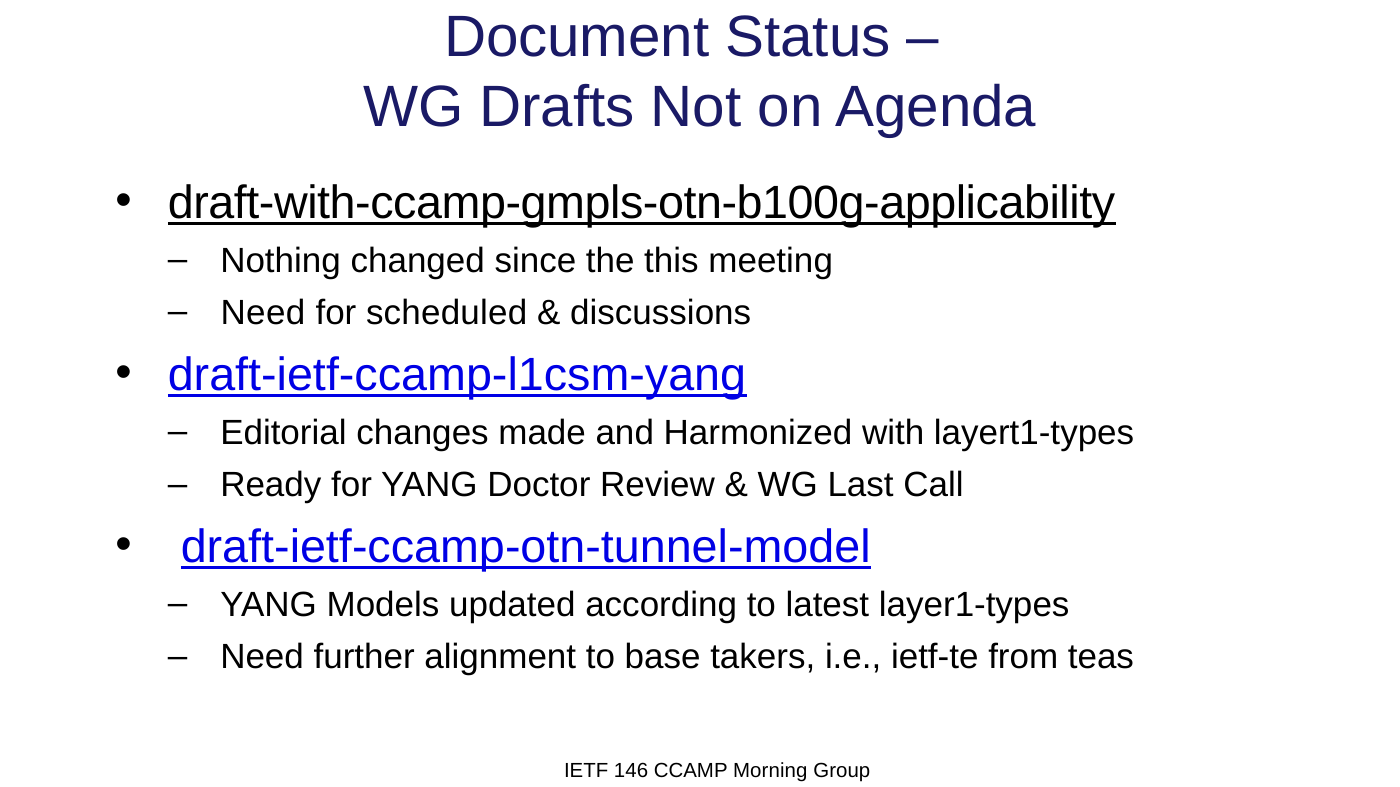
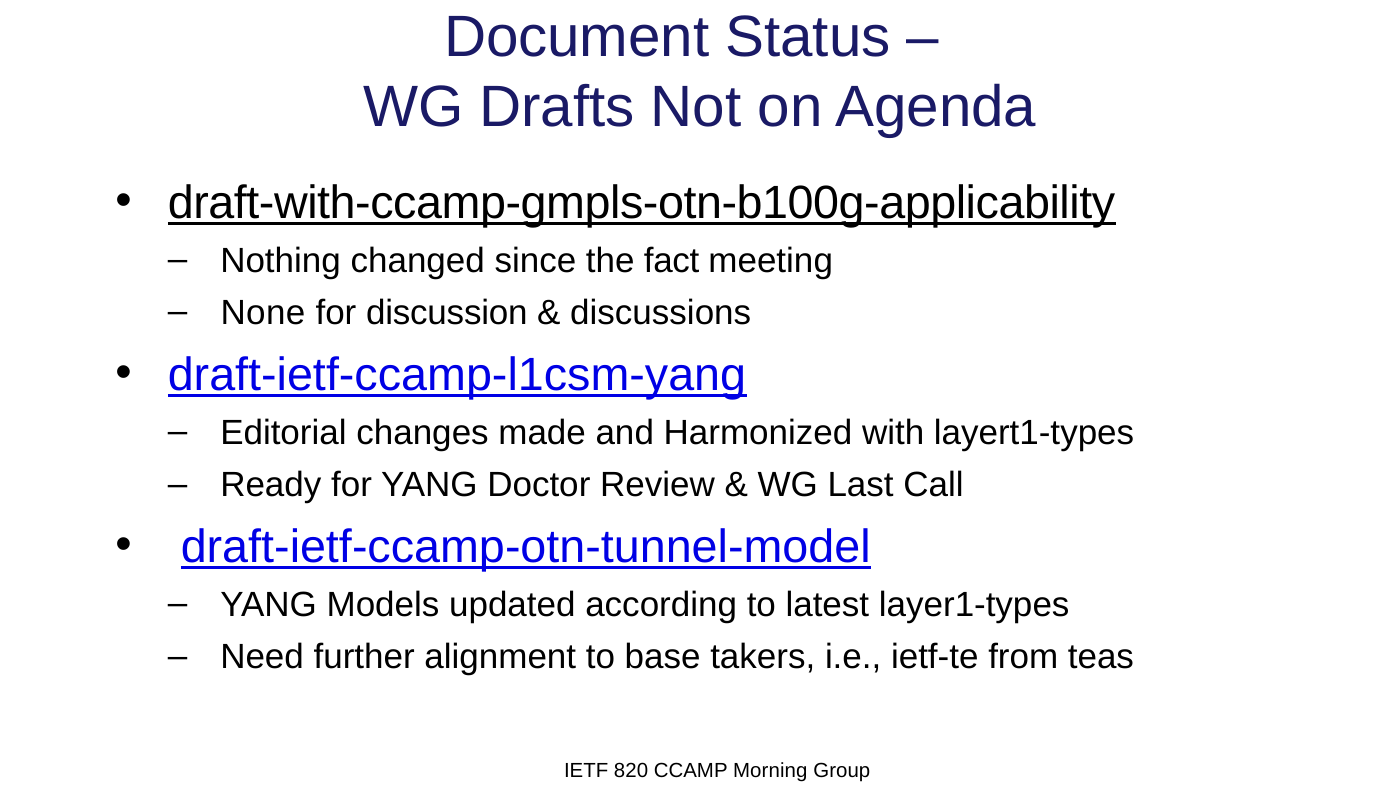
this: this -> fact (672, 261)
Need: Need -> None (263, 314)
scheduled: scheduled -> discussion (447, 314)
146: 146 -> 820 (631, 772)
